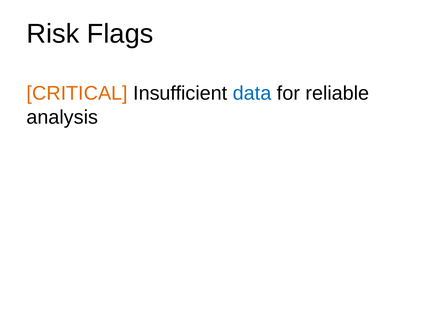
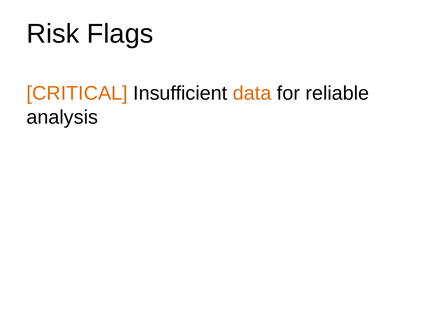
data colour: blue -> orange (252, 93)
